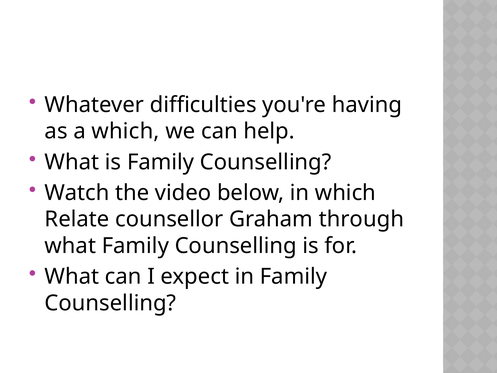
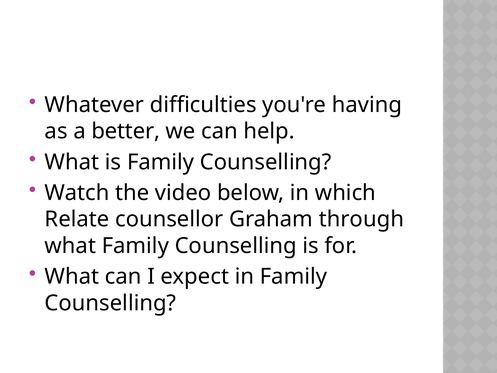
a which: which -> better (126, 131)
